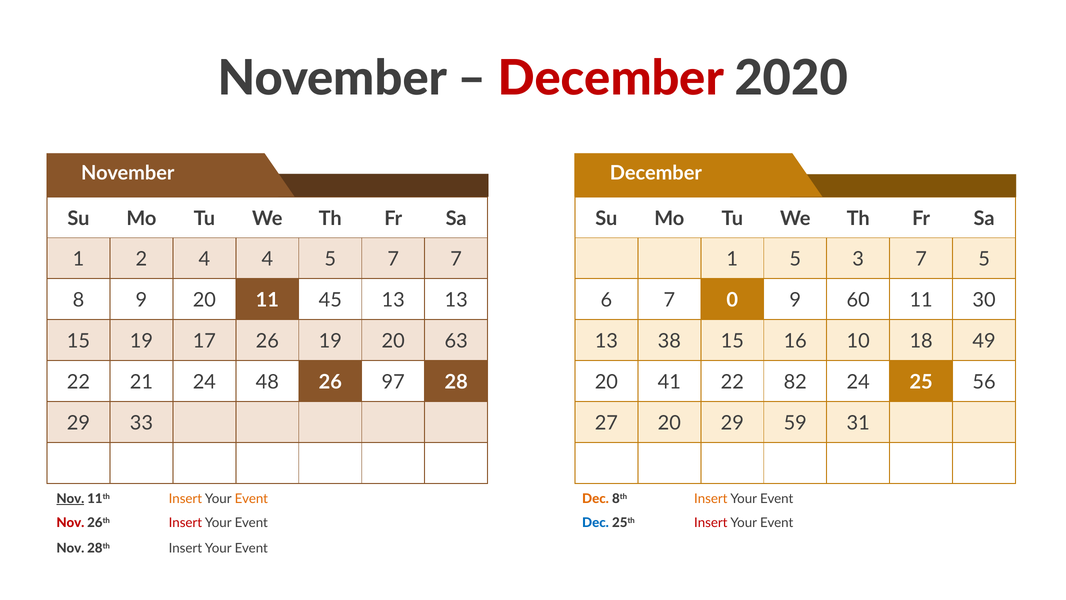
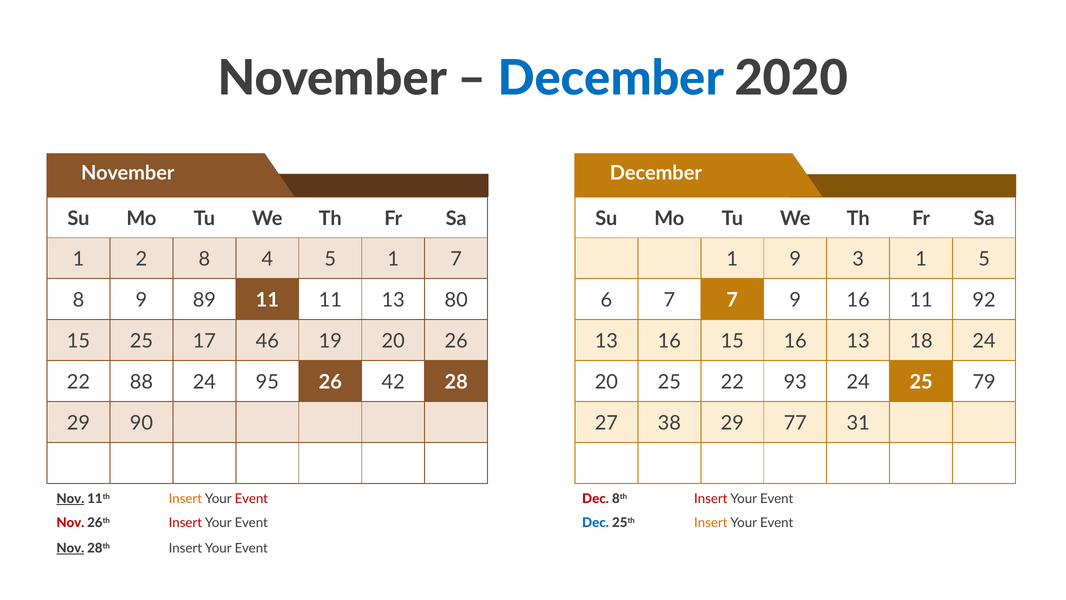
December colour: red -> blue (611, 78)
2 4: 4 -> 8 (204, 259)
5 7: 7 -> 1 (393, 259)
1 5: 5 -> 9 (795, 259)
3 7: 7 -> 1 (921, 259)
9 20: 20 -> 89 (204, 300)
11 45: 45 -> 11 (330, 300)
13 13: 13 -> 80 (456, 300)
7 0: 0 -> 7 (732, 300)
9 60: 60 -> 16 (858, 300)
30: 30 -> 92 (984, 300)
15 19: 19 -> 25 (141, 341)
17 26: 26 -> 46 (267, 341)
20 63: 63 -> 26 (456, 341)
13 38: 38 -> 16 (669, 341)
16 10: 10 -> 13 (858, 341)
18 49: 49 -> 24 (984, 341)
21: 21 -> 88 (141, 382)
48: 48 -> 95 (267, 382)
97: 97 -> 42 (393, 382)
20 41: 41 -> 25 (669, 382)
82: 82 -> 93 (795, 382)
56: 56 -> 79 (984, 382)
33: 33 -> 90 (141, 423)
27 20: 20 -> 38 (669, 423)
59: 59 -> 77 (795, 423)
Event colour: orange -> red (251, 498)
Dec colour: orange -> red (595, 498)
Insert colour: orange -> red (711, 498)
Insert colour: red -> orange (711, 523)
Nov underline: none -> present (70, 548)
